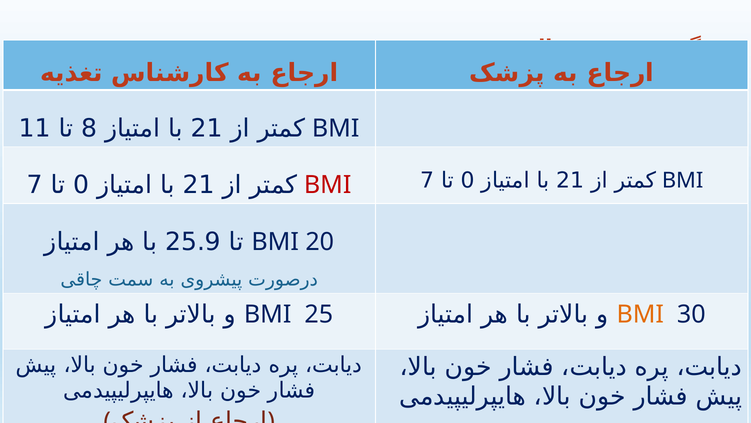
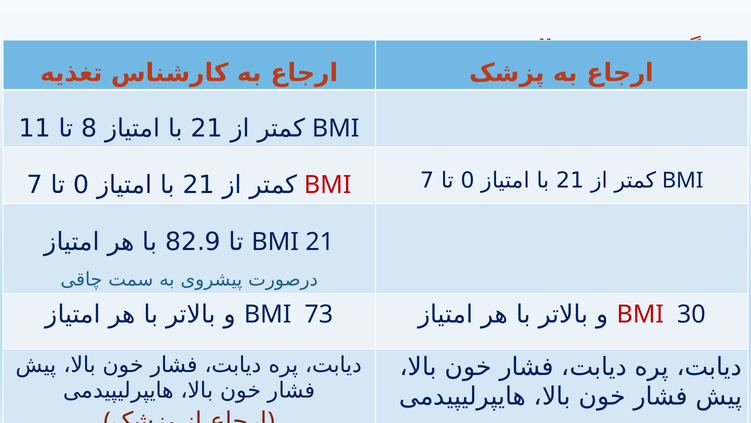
25.9: 25.9 -> 82.9 (193, 242)
BMI 20: 20 -> 21 (320, 242)
BMI colour: orange -> red (640, 314)
25: 25 -> 73 (319, 314)
